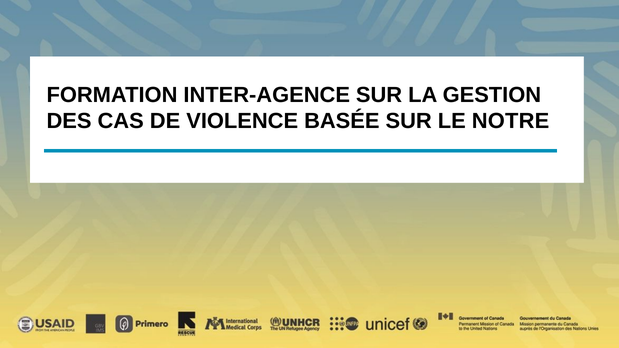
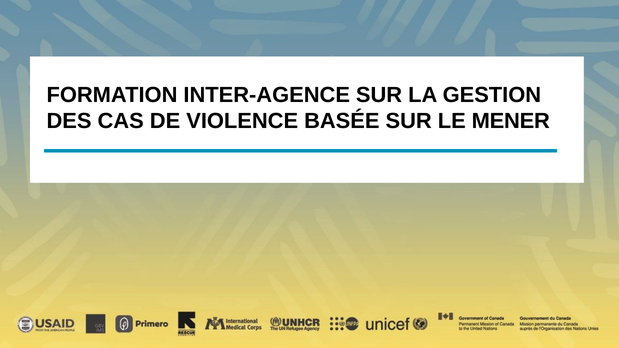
NOTRE: NOTRE -> MENER (511, 121)
